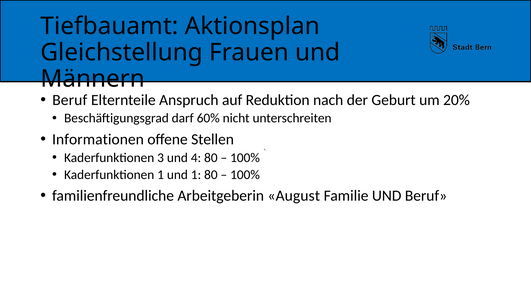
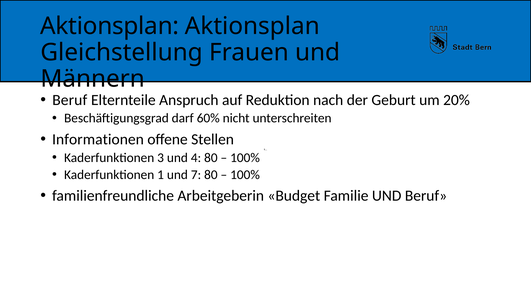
Tiefbauamt: Tiefbauamt -> Aktionsplan (110, 26)
und 1: 1 -> 7 (196, 175)
August: August -> Budget (294, 196)
